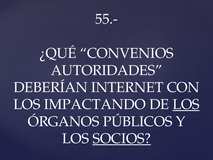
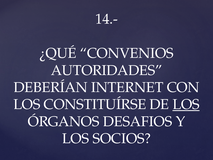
55.-: 55.- -> 14.- (107, 19)
IMPACTANDO: IMPACTANDO -> CONSTITUÍRSE (95, 104)
PÚBLICOS: PÚBLICOS -> DESAFIOS (138, 121)
SOCIOS underline: present -> none (122, 138)
